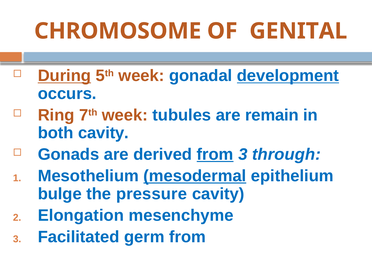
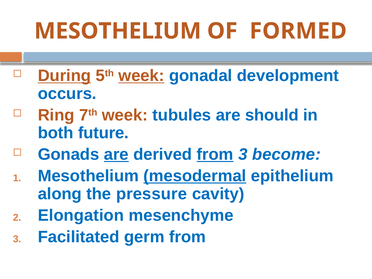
CHROMOSOME: CHROMOSOME -> MESOTHELIUM (118, 31)
GENITAL: GENITAL -> FORMED (298, 31)
week underline: none -> present (141, 76)
development underline: present -> none (288, 76)
remain: remain -> should (272, 115)
both cavity: cavity -> future (103, 133)
are underline: none -> present (116, 154)
through: through -> become (286, 154)
bulge: bulge -> along (60, 194)
